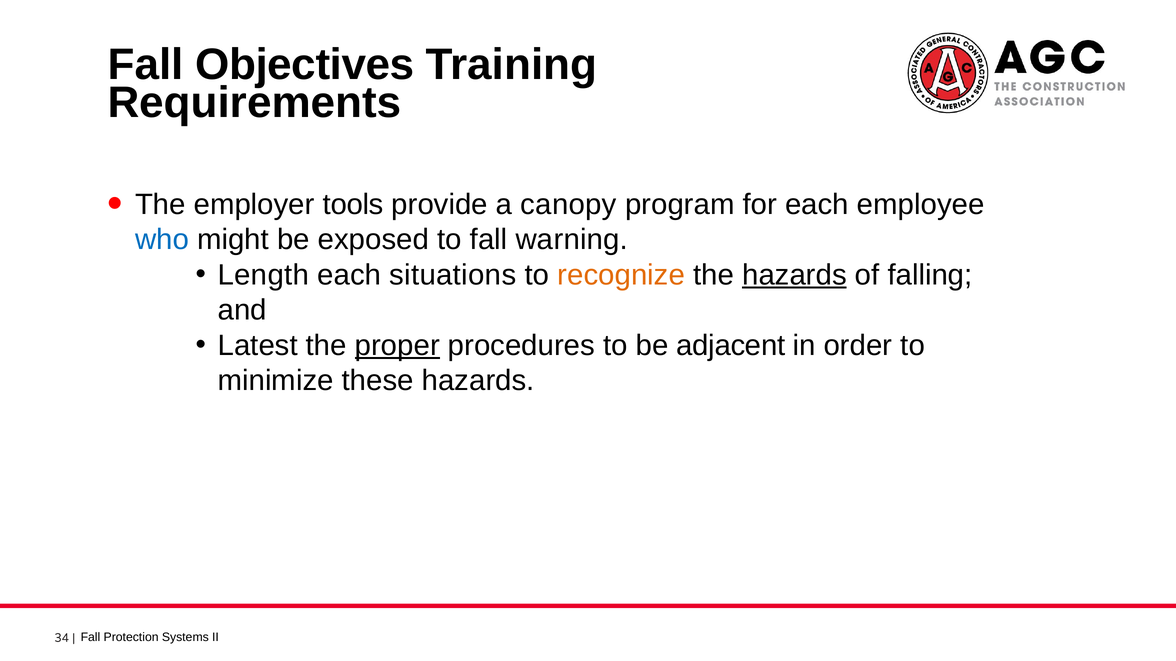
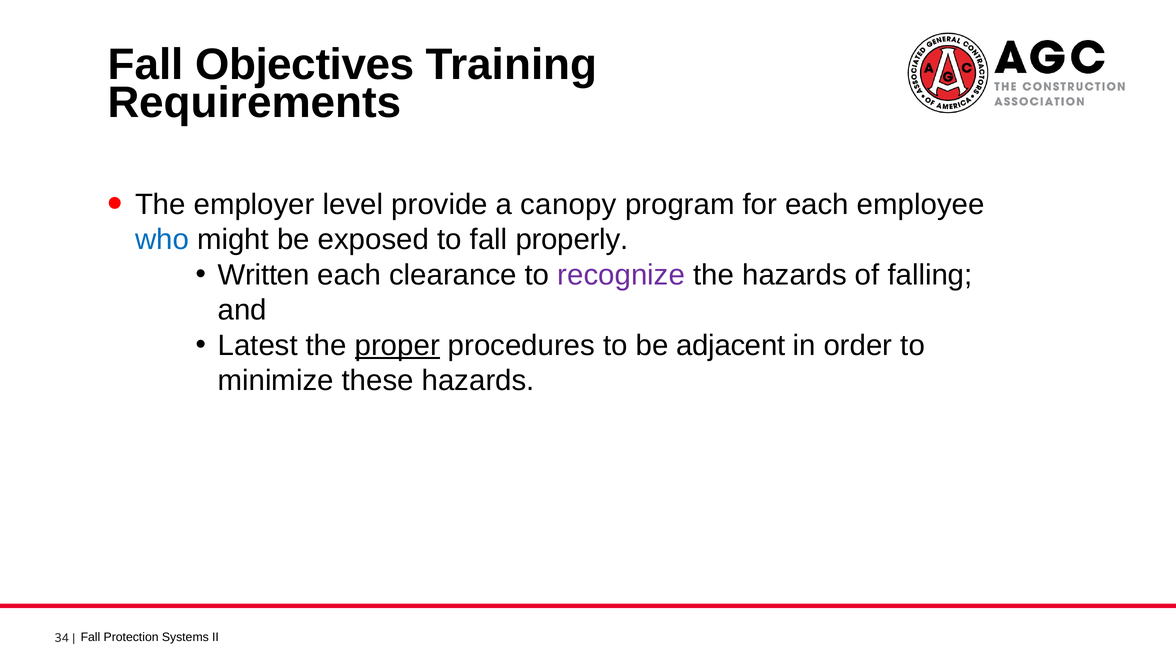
tools: tools -> level (353, 205)
warning: warning -> properly (572, 240)
Length: Length -> Written (264, 275)
situations: situations -> clearance (453, 275)
recognize colour: orange -> purple (621, 275)
hazards underline: present -> none (794, 275)
